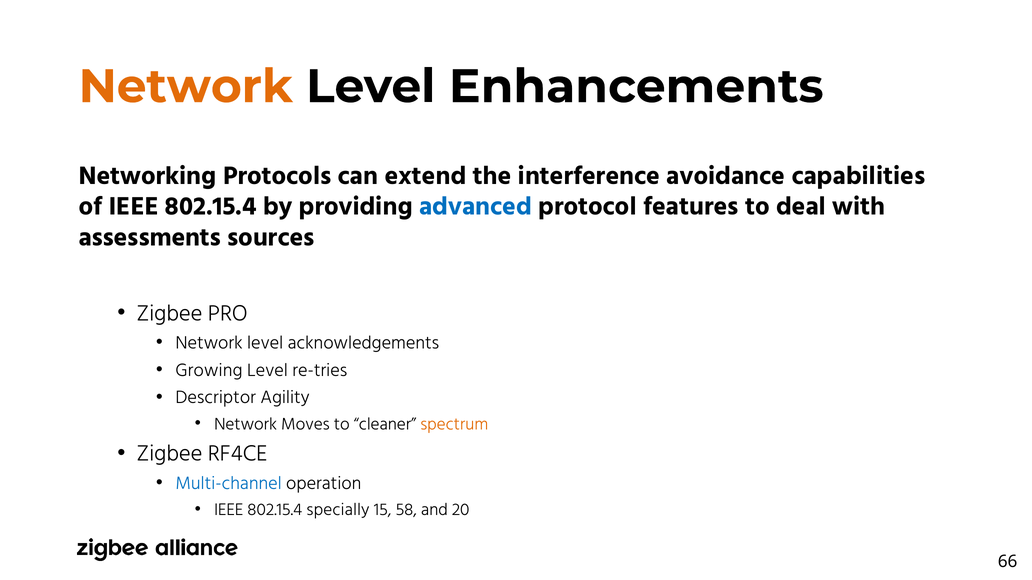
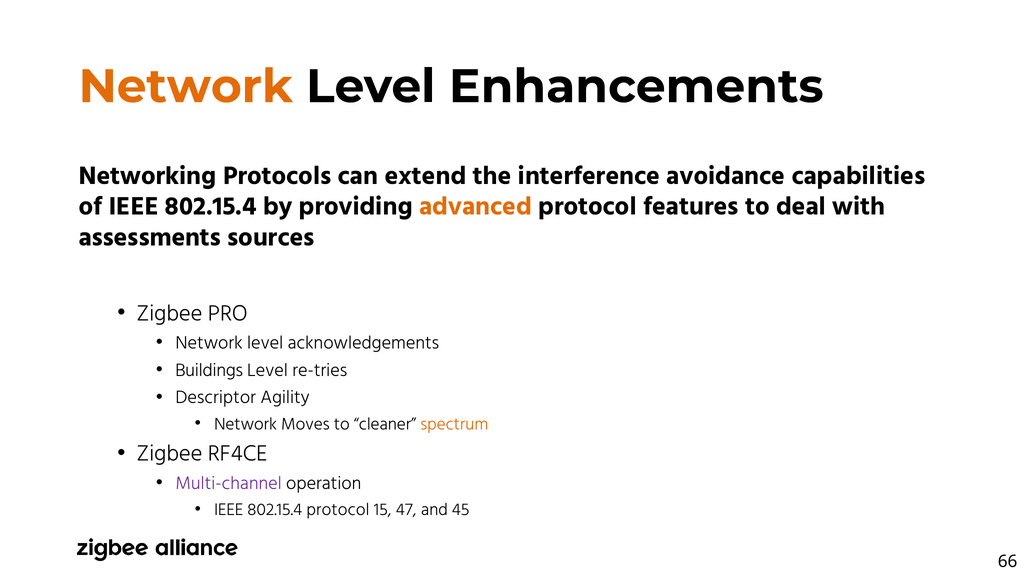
advanced colour: blue -> orange (476, 207)
Growing: Growing -> Buildings (209, 370)
Multi-channel colour: blue -> purple (229, 483)
802.15.4 specially: specially -> protocol (338, 510)
58: 58 -> 47 (406, 510)
20: 20 -> 45 (461, 510)
